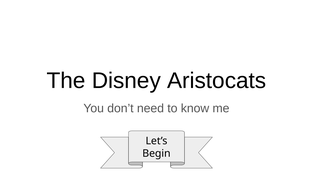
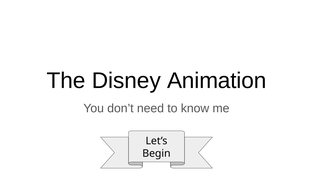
Aristocats: Aristocats -> Animation (217, 81)
